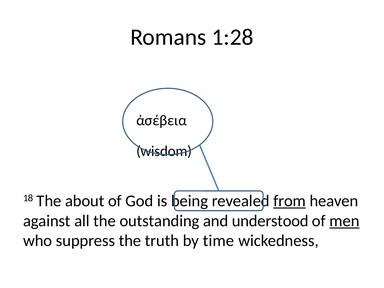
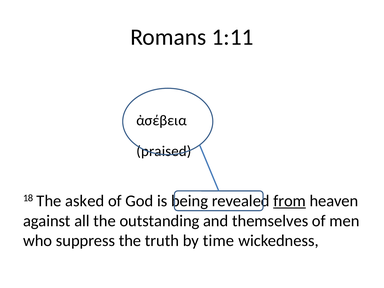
1:28: 1:28 -> 1:11 (233, 37)
wisdom: wisdom -> praised (164, 151)
about: about -> asked (85, 201)
understood: understood -> themselves (270, 221)
men underline: present -> none (345, 221)
